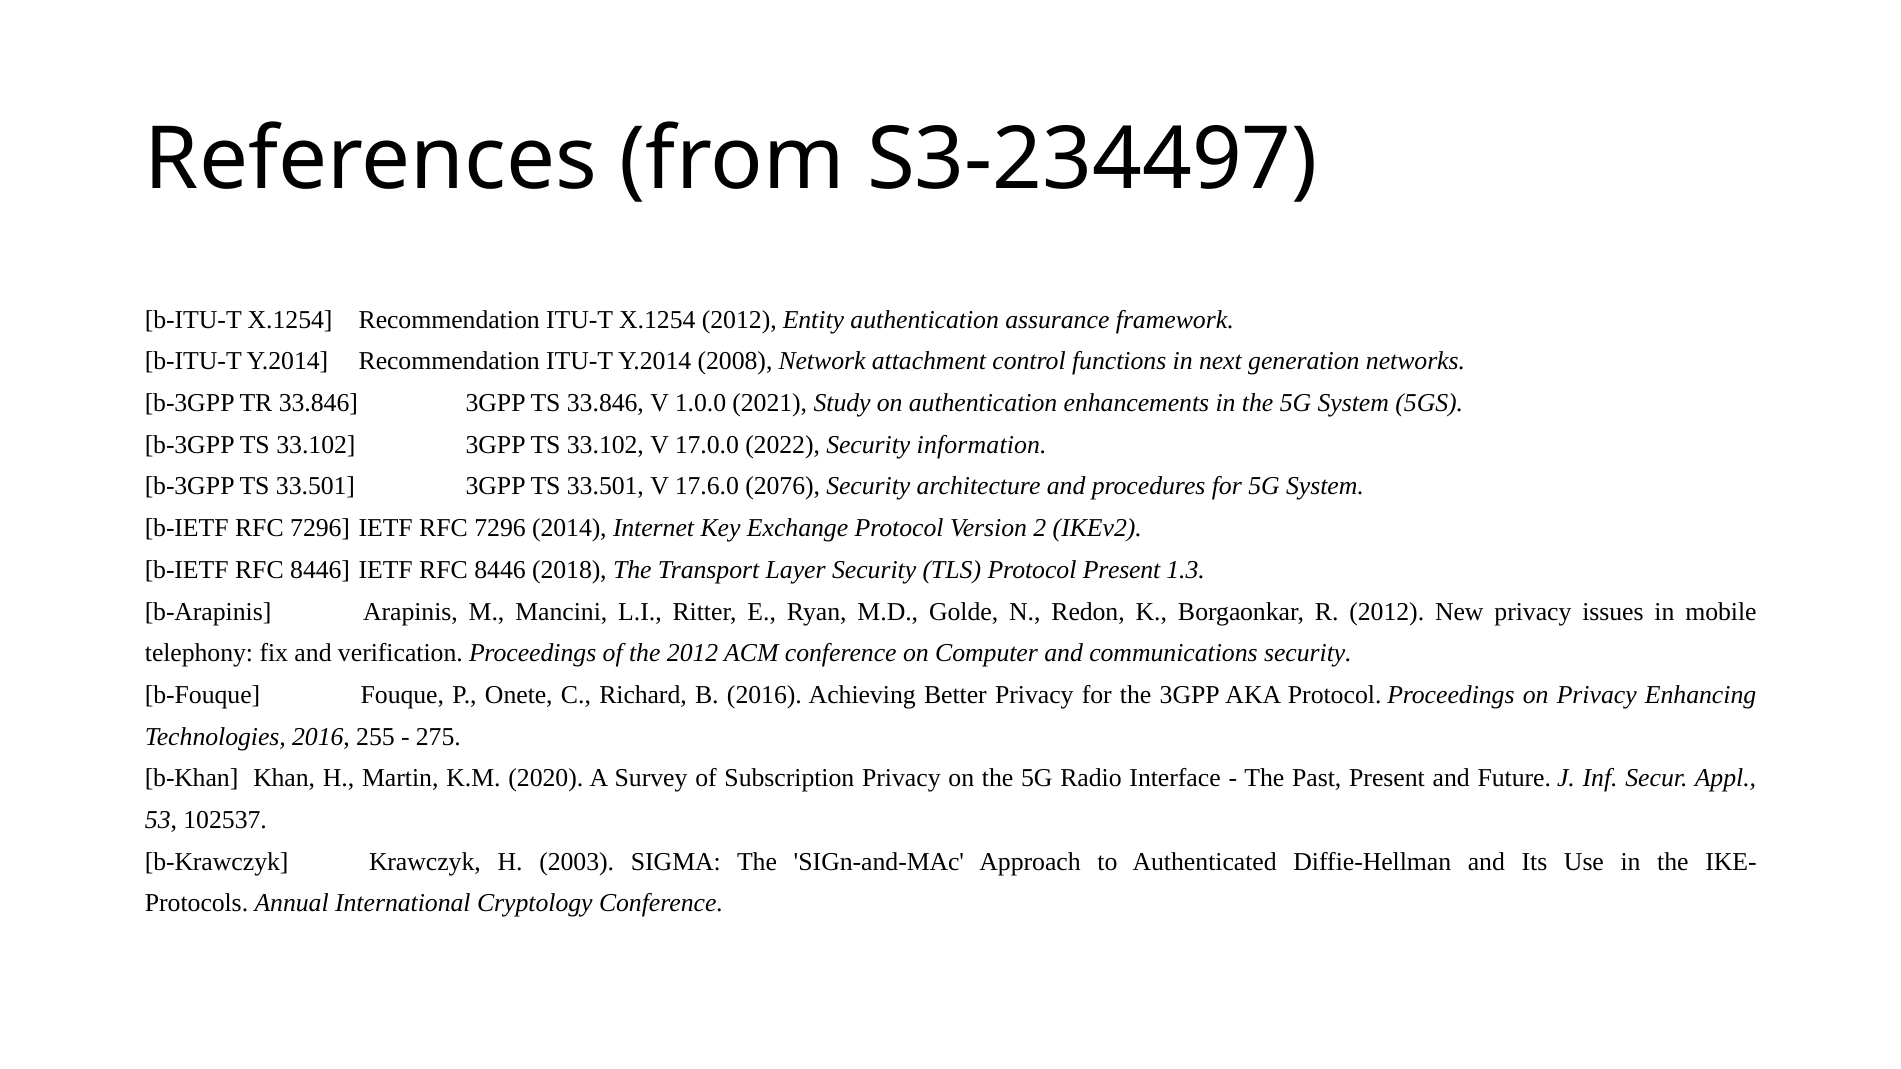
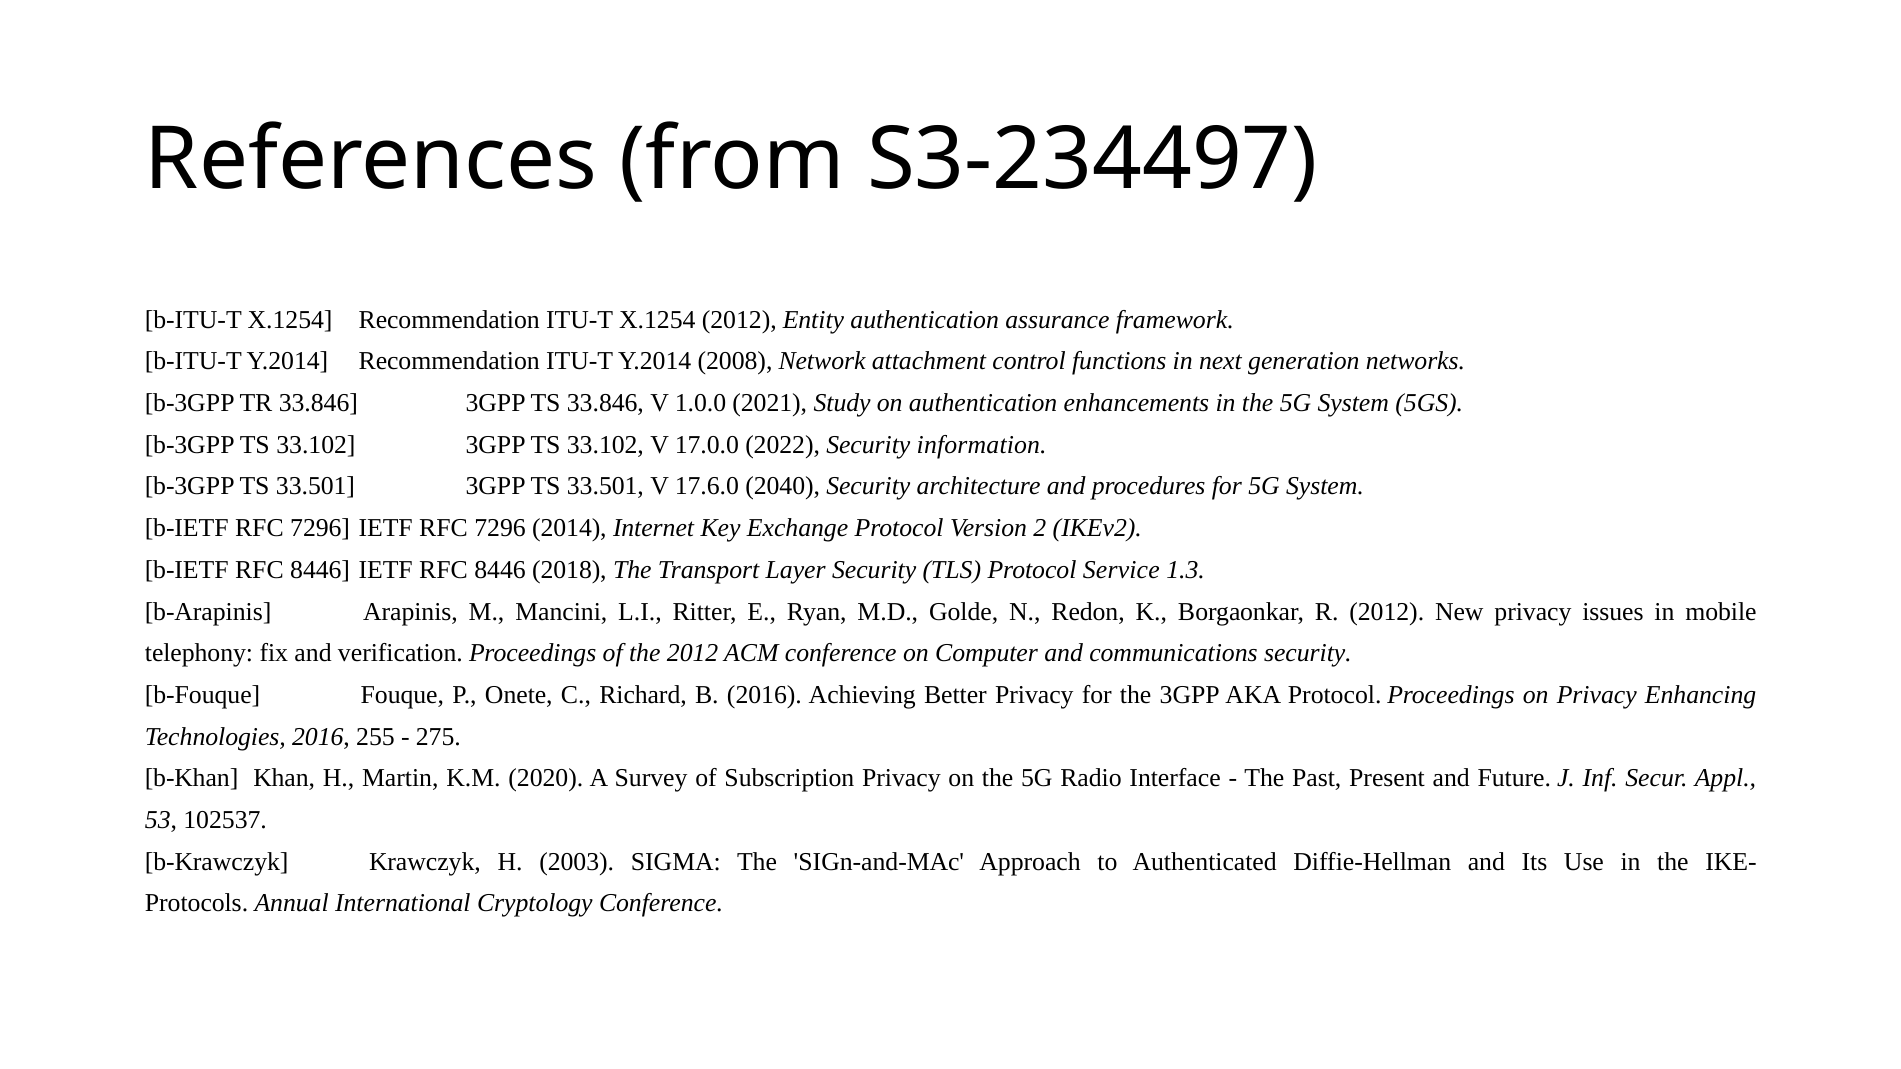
2076: 2076 -> 2040 (783, 487)
Protocol Present: Present -> Service (1121, 570)
